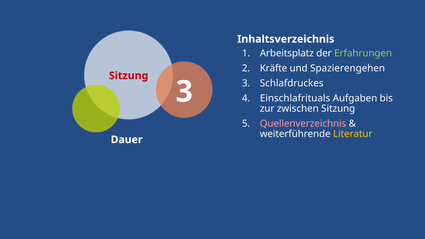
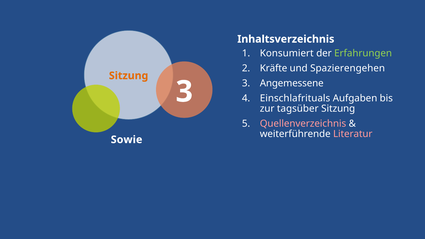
Arbeitsplatz: Arbeitsplatz -> Konsumiert (287, 53)
Sitzung colour: red -> orange (129, 76)
Schlafdruckes: Schlafdruckes -> Angemessene (292, 83)
zwischen: zwischen -> tagsüber (298, 109)
Literatur colour: yellow -> pink (353, 134)
Dauer: Dauer -> Sowie (127, 140)
